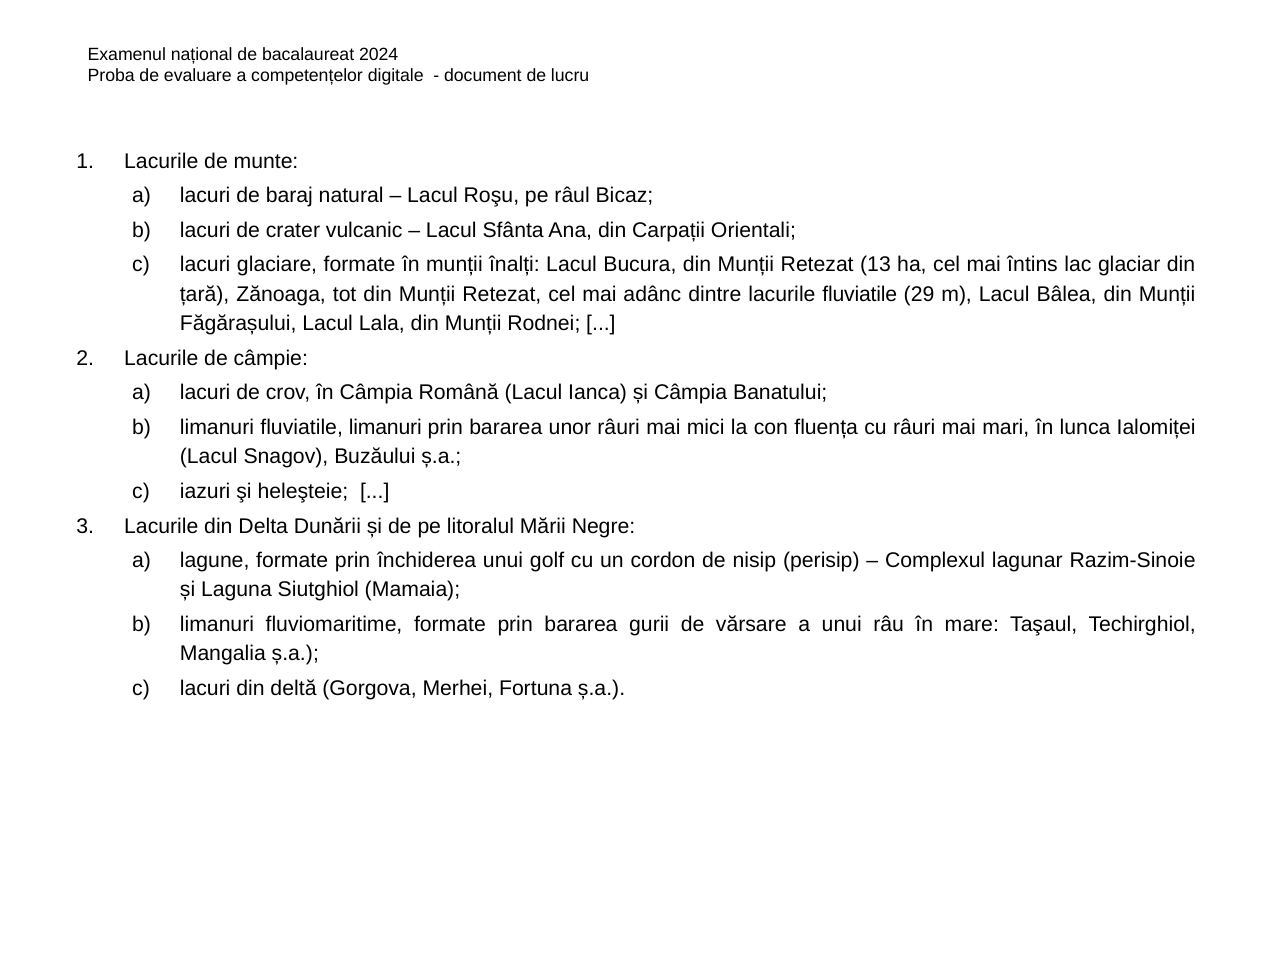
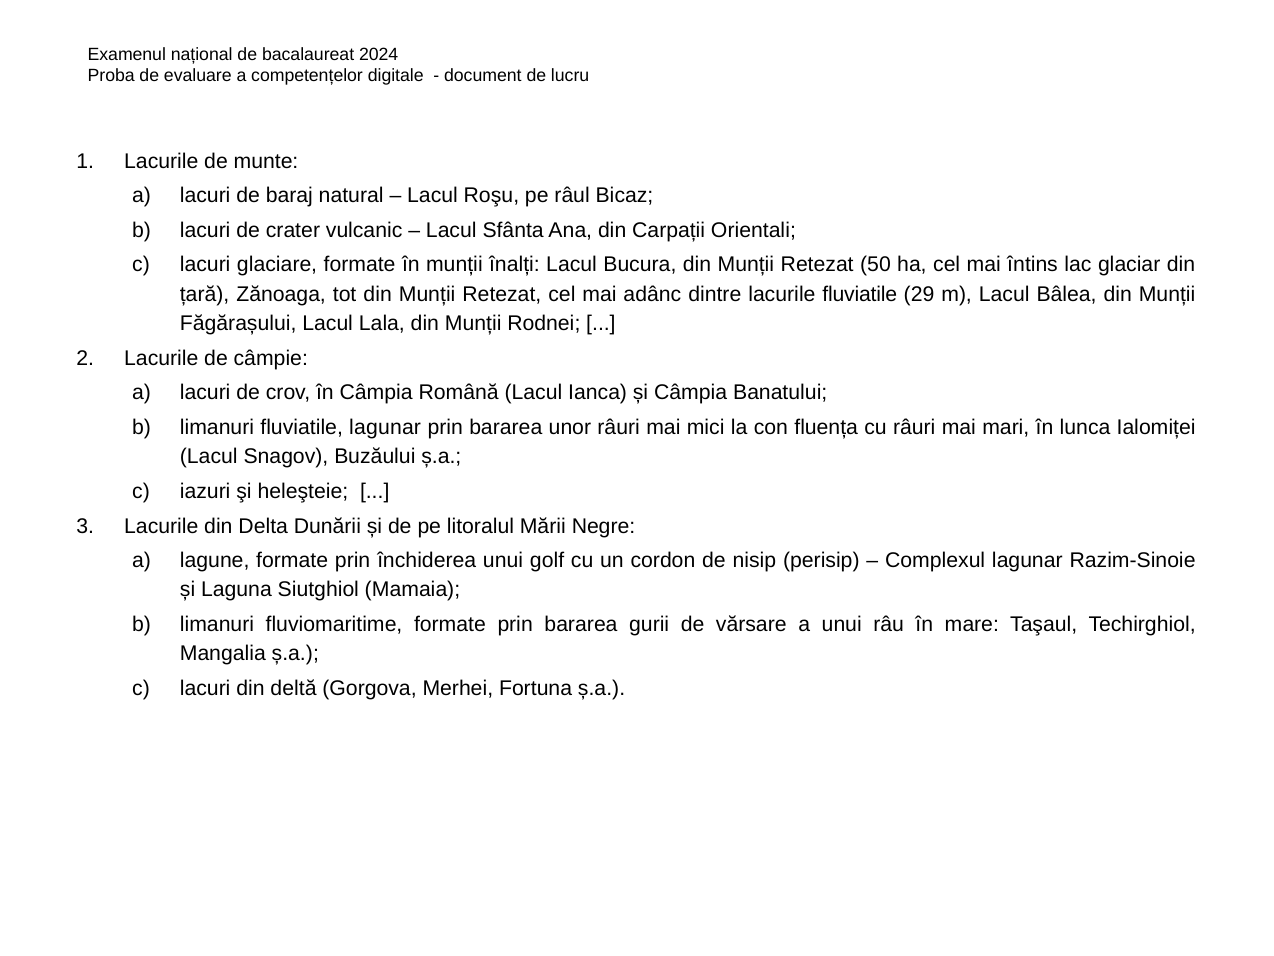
13: 13 -> 50 (876, 265)
fluviatile limanuri: limanuri -> lagunar (385, 427)
